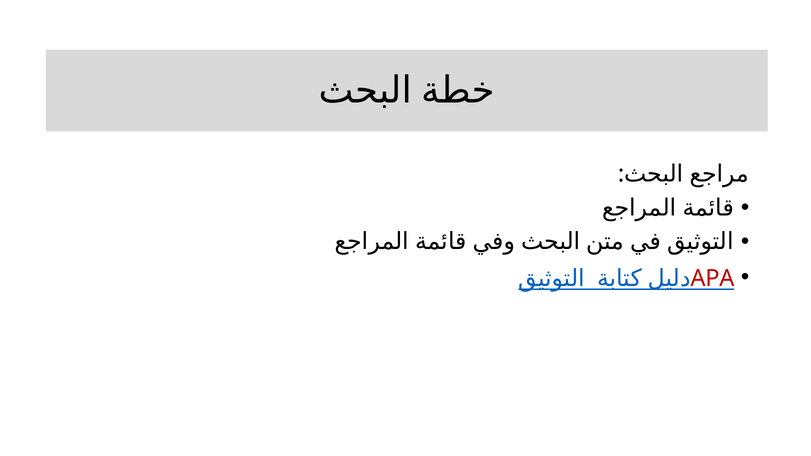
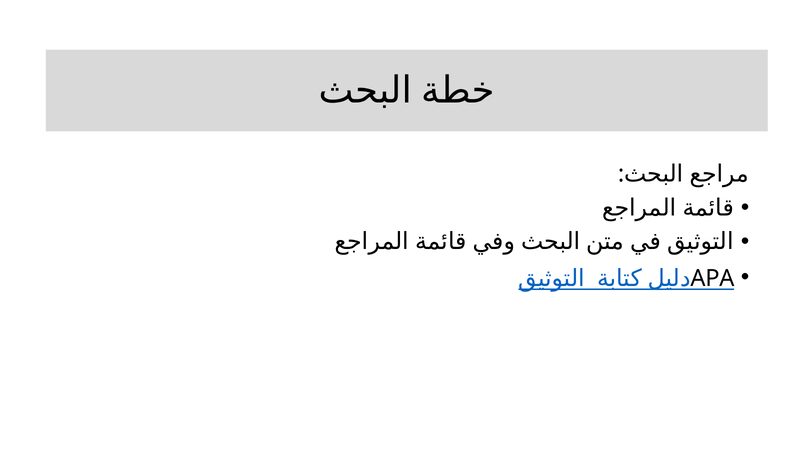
APA colour: red -> black (712, 278)
